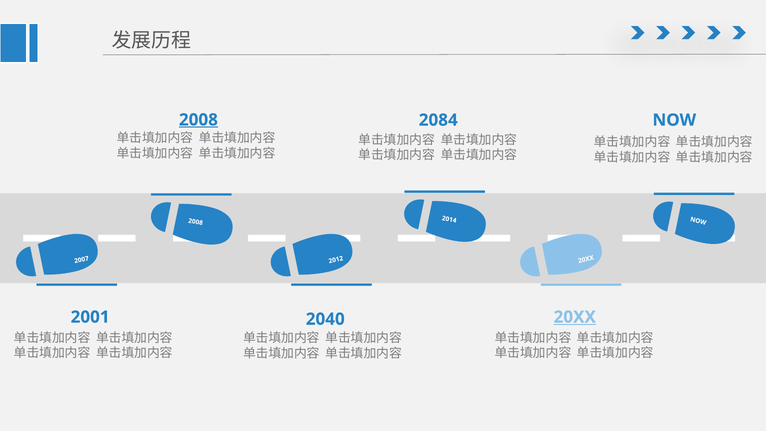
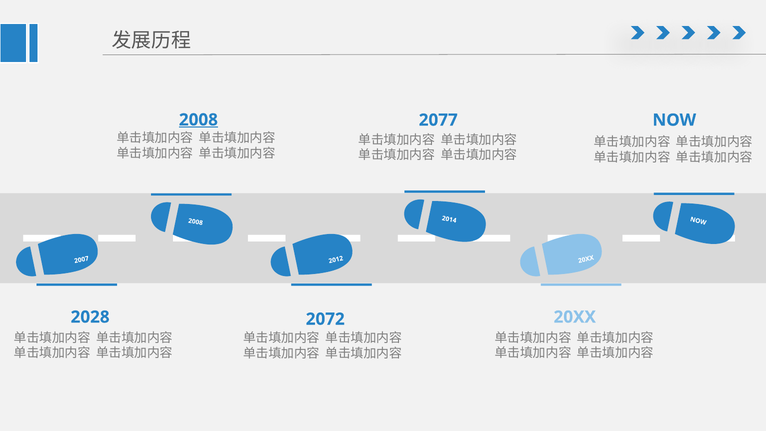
2084: 2084 -> 2077 (438, 120)
2001: 2001 -> 2028 (90, 317)
20XX underline: present -> none (575, 317)
2040: 2040 -> 2072 (325, 319)
